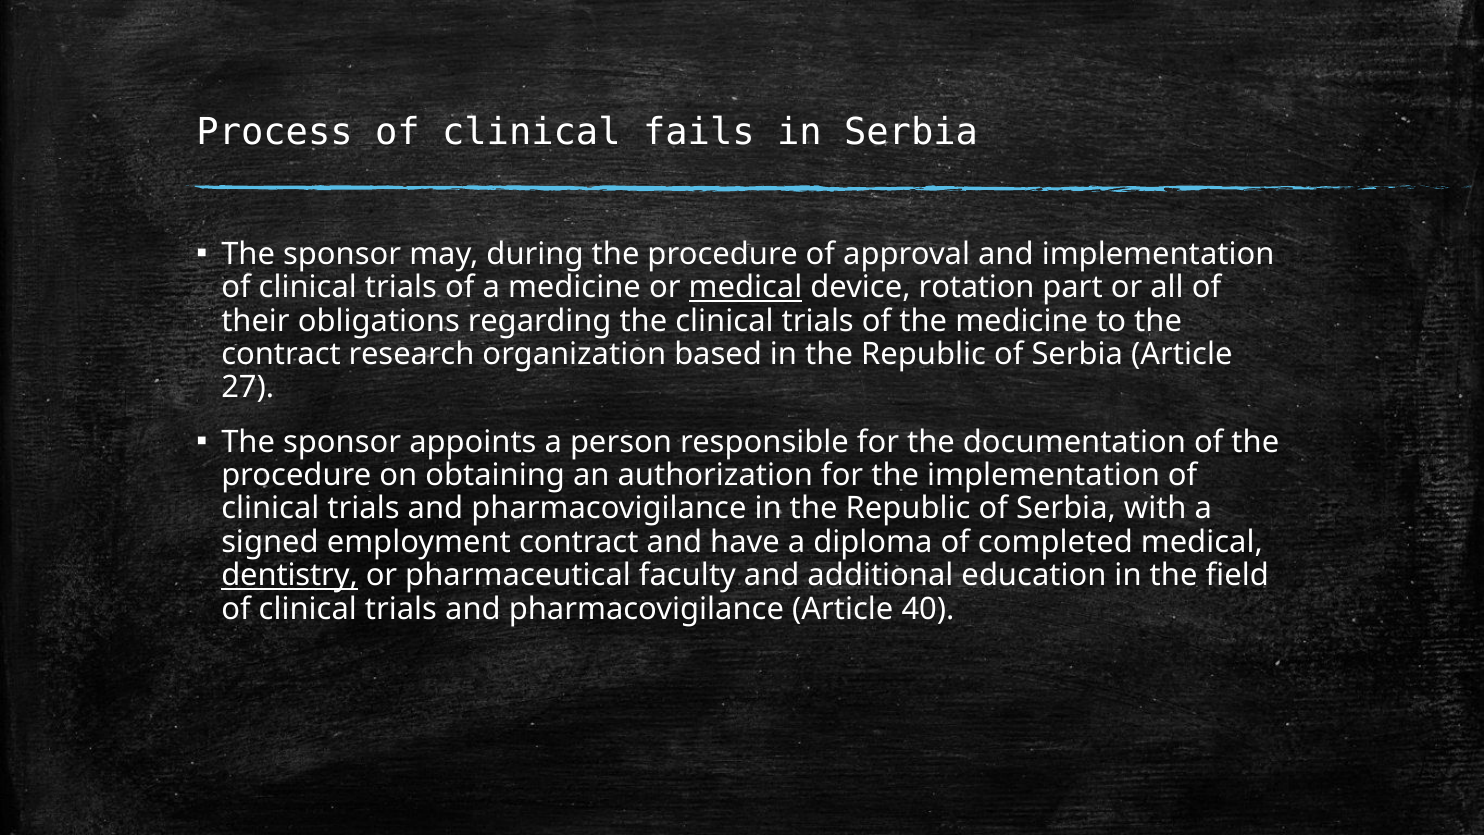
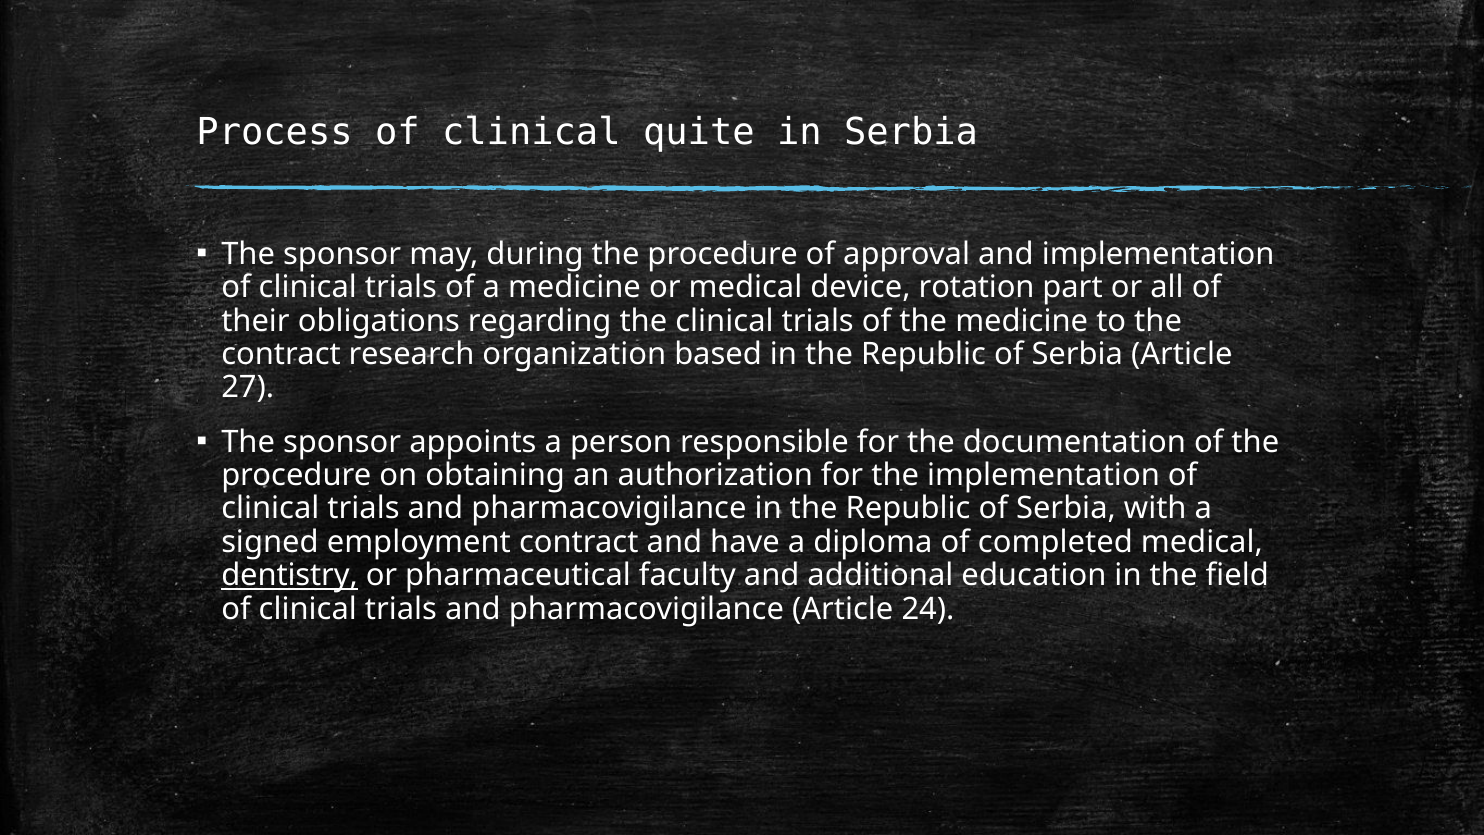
fails: fails -> quite (699, 132)
medical underline: present -> none (746, 287)
40: 40 -> 24 (928, 609)
